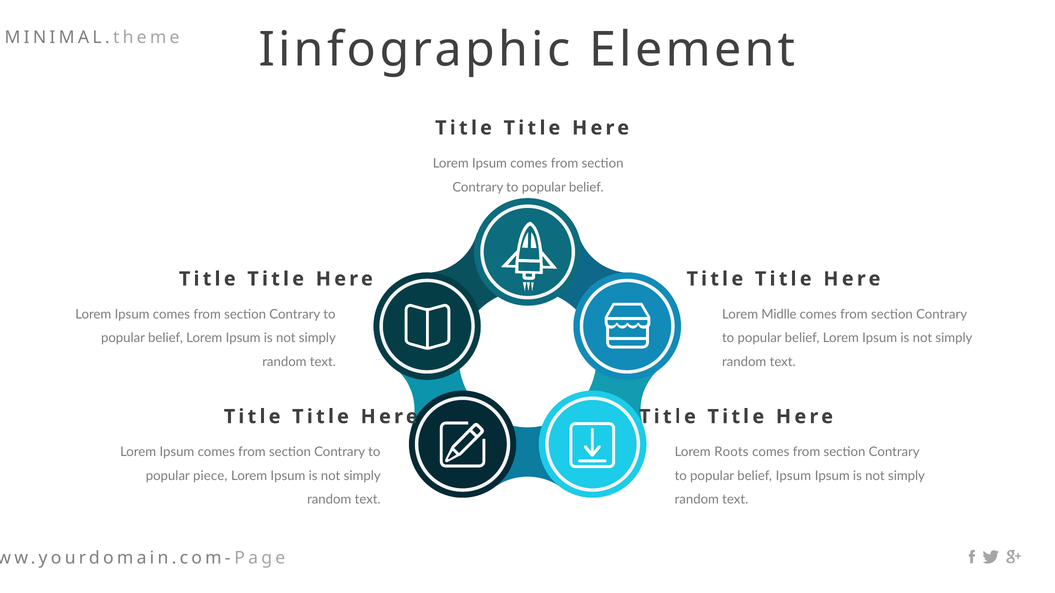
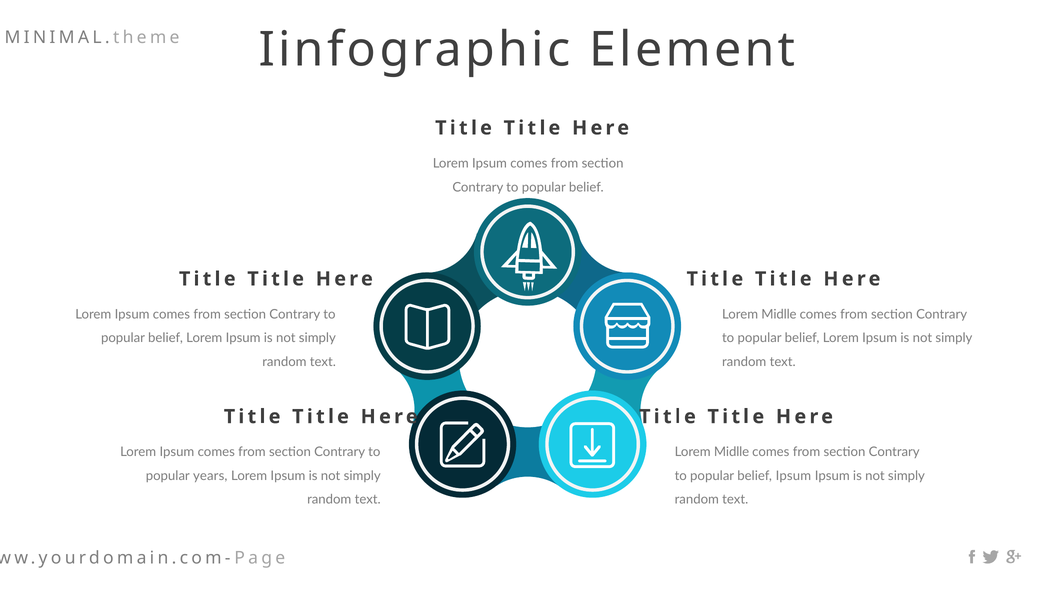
Roots: Roots -> Midlle (732, 452)
piece: piece -> years (210, 476)
